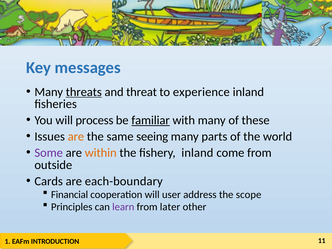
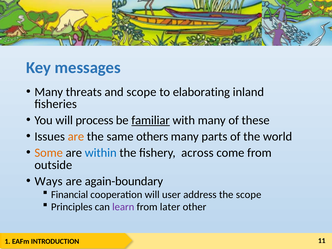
threats underline: present -> none (84, 92)
and threat: threat -> scope (141, 92)
experience: experience -> elaborating (201, 92)
seeing: seeing -> others (152, 137)
Some colour: purple -> orange (49, 153)
within colour: orange -> blue (101, 153)
fishery inland: inland -> across (197, 153)
Cards: Cards -> Ways (49, 181)
each-boundary: each-boundary -> again-boundary (124, 181)
